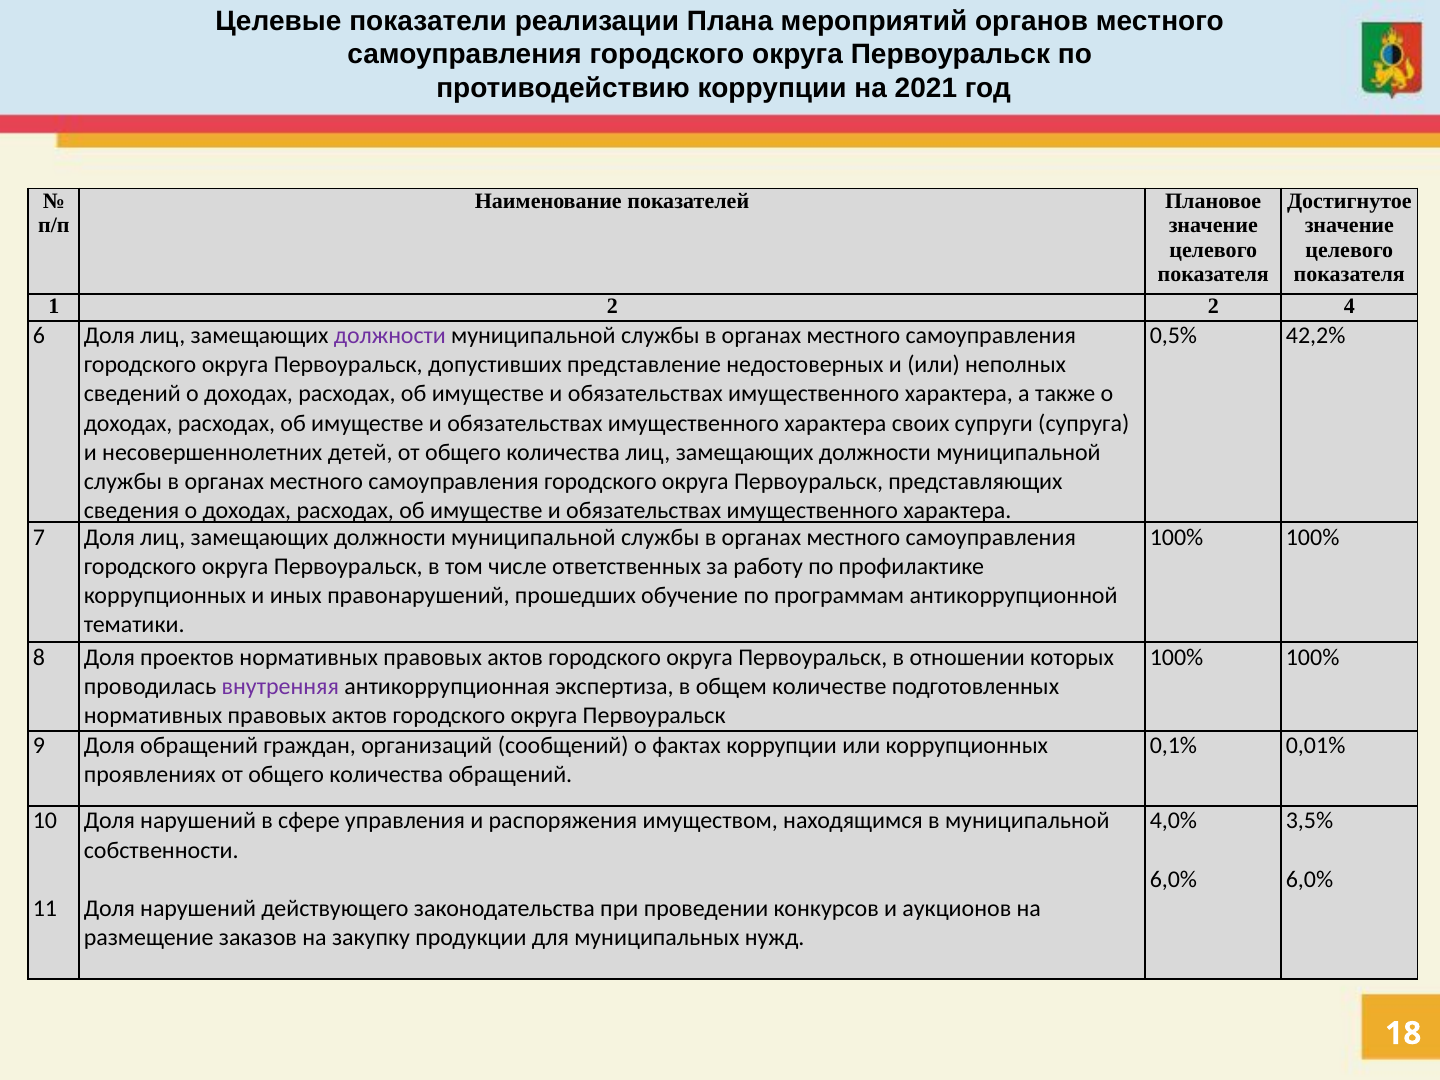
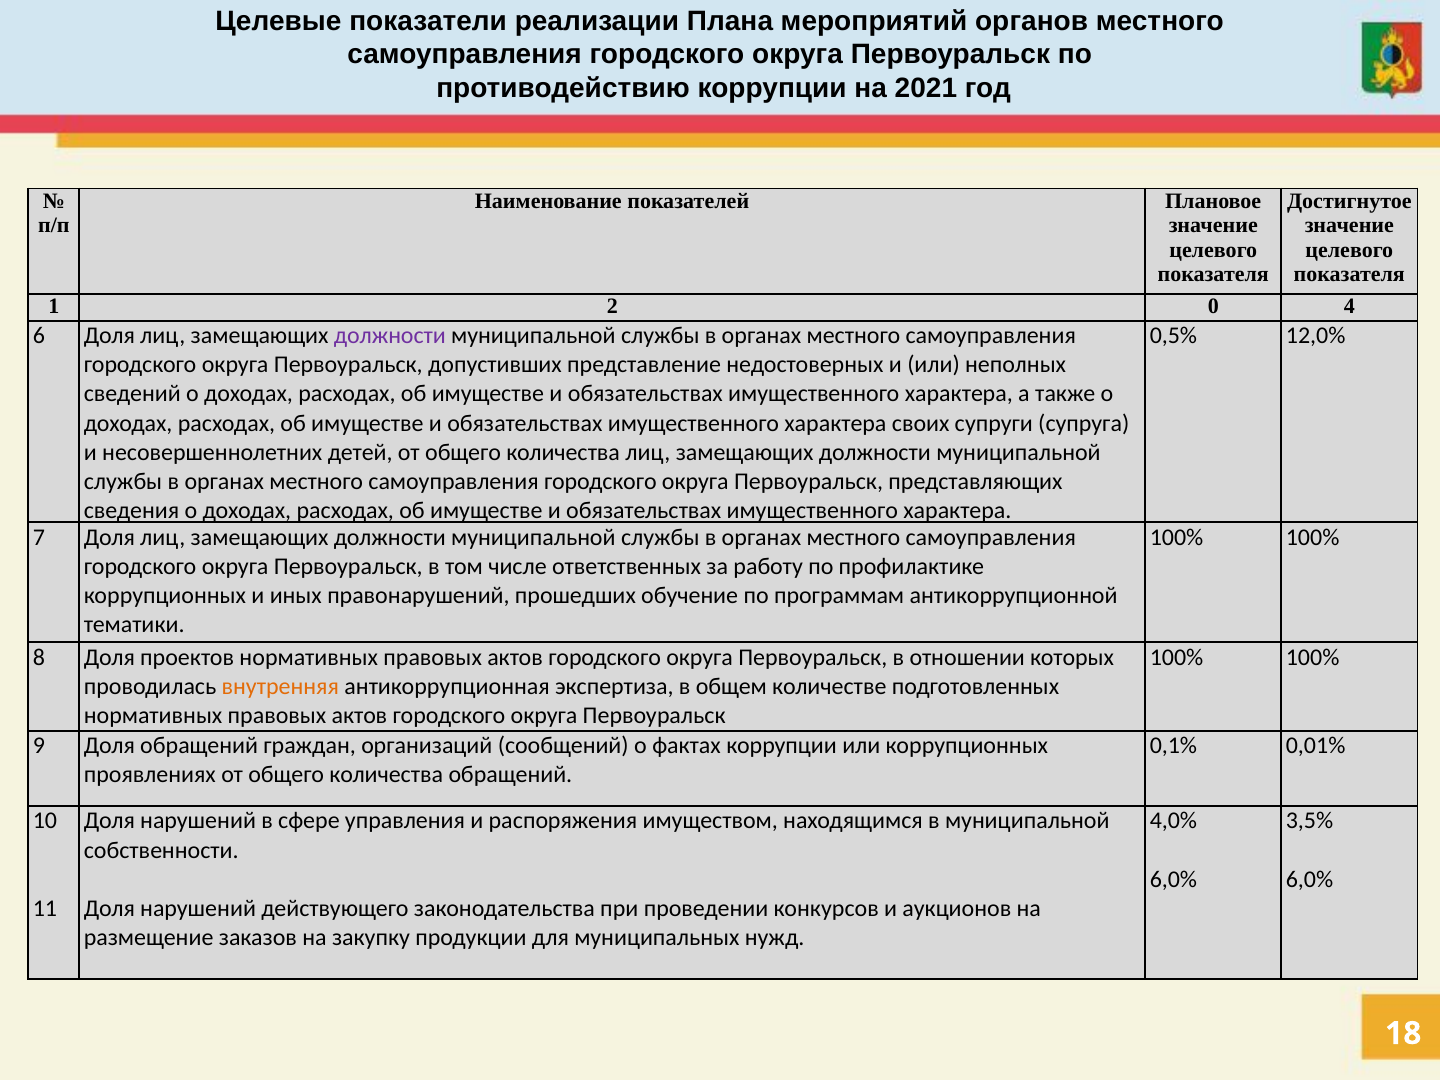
2 2: 2 -> 0 (1213, 307)
42,2%: 42,2% -> 12,0% (1316, 336)
внутренняя colour: purple -> orange (280, 686)
